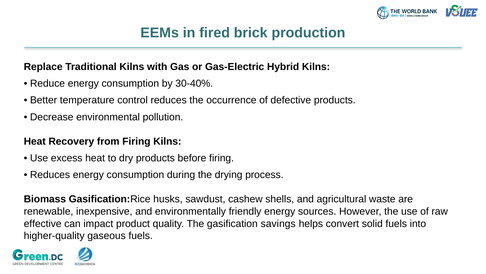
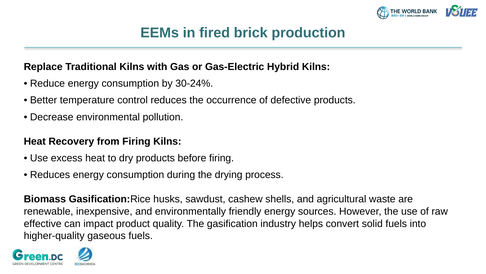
30-40%: 30-40% -> 30-24% (194, 83)
savings: savings -> industry (278, 223)
